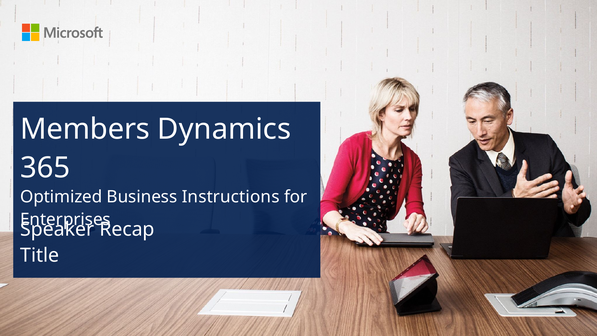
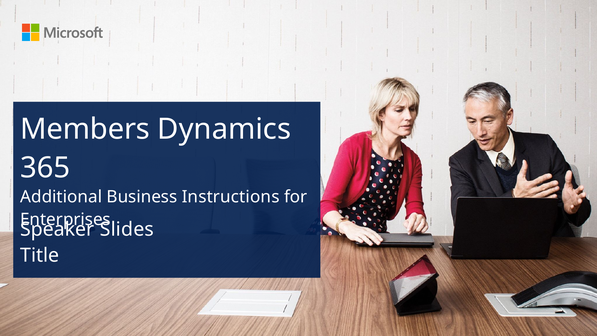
Optimized: Optimized -> Additional (61, 197)
Recap: Recap -> Slides (127, 229)
